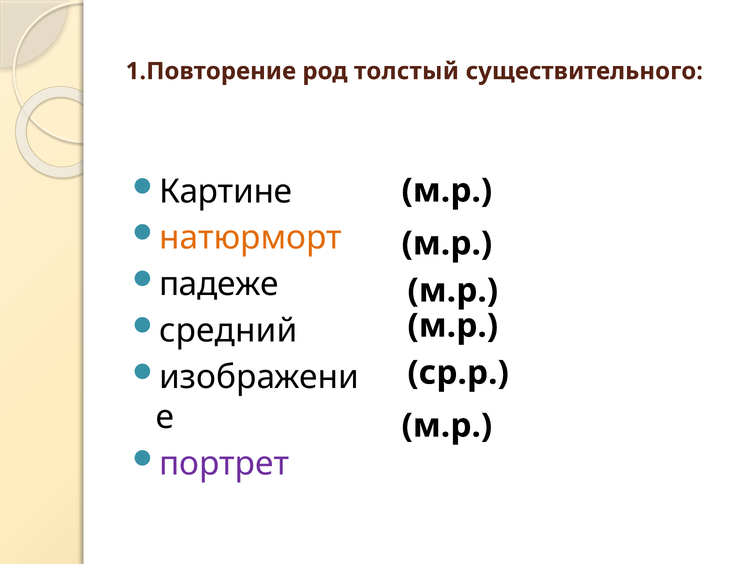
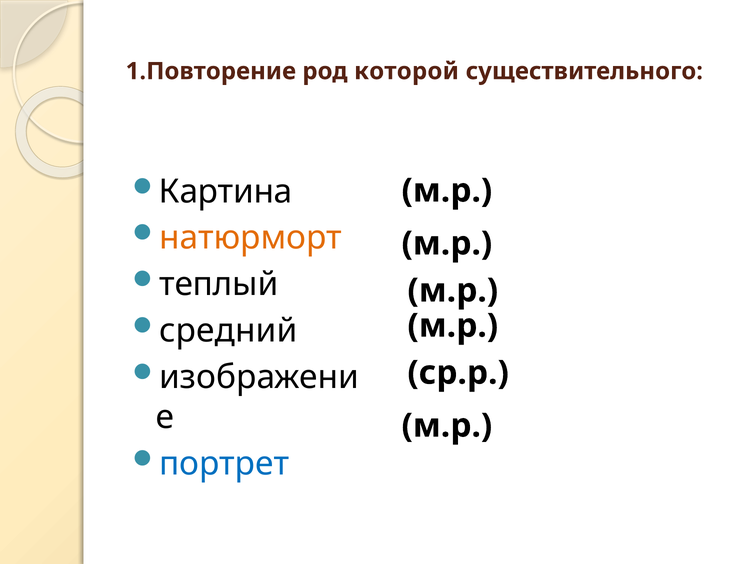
толстый: толстый -> которой (406, 71)
Картине: Картине -> Картина (226, 192)
падеже: падеже -> теплый (219, 285)
портрет colour: purple -> blue (224, 464)
